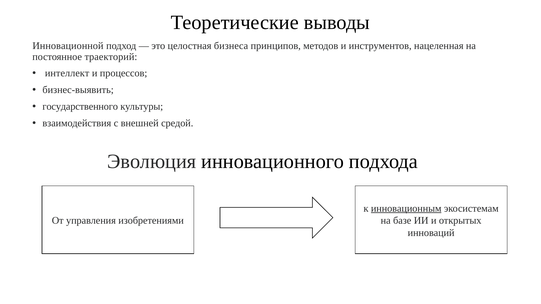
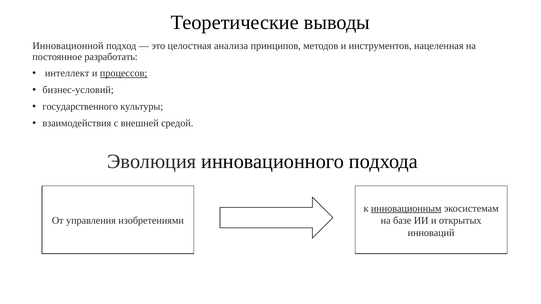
бизнеса: бизнеса -> анализа (231, 46)
траекторий: траекторий -> разработать (111, 57)
процессов underline: none -> present (124, 73)
бизнес-выявить: бизнес-выявить -> бизнес-условий (78, 90)
